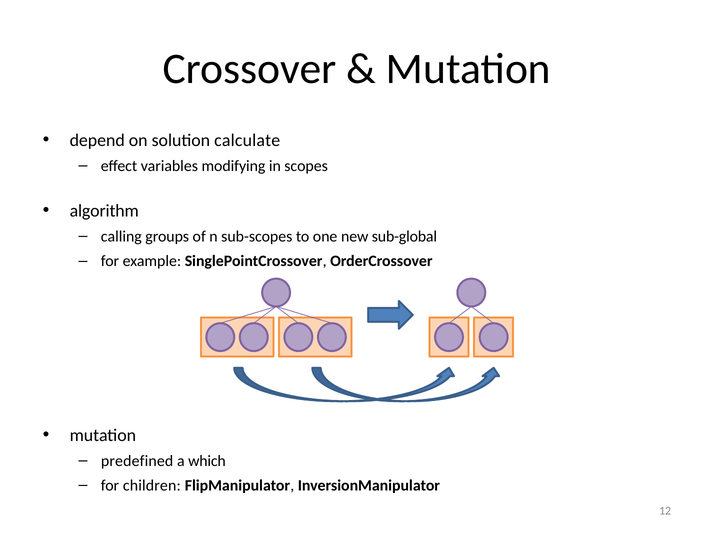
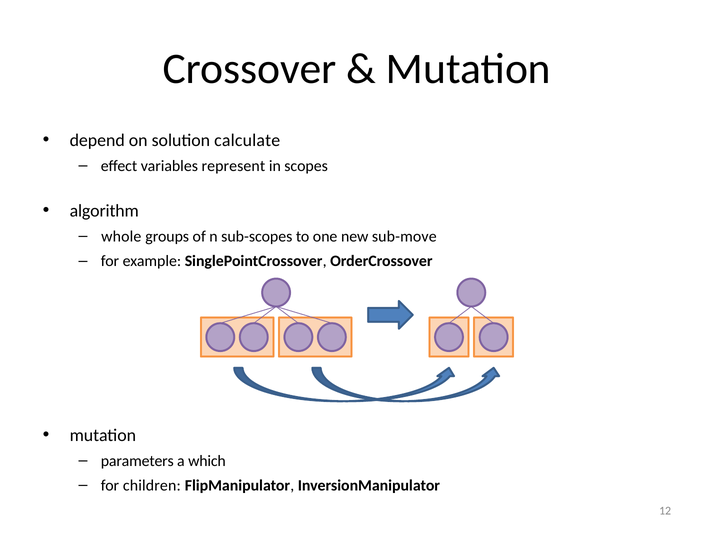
modifying: modifying -> represent (233, 166)
calling: calling -> whole (121, 237)
sub-global: sub-global -> sub-move (404, 237)
predefined: predefined -> parameters (137, 461)
